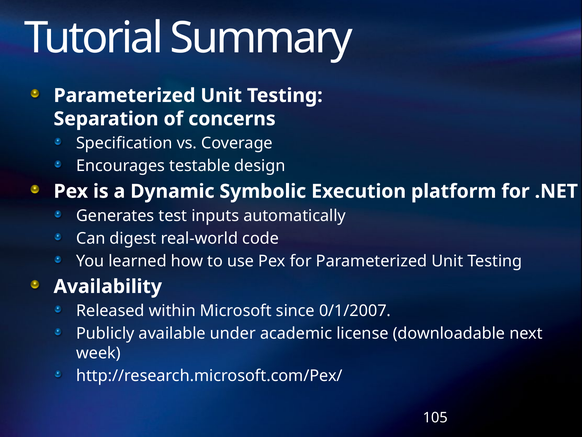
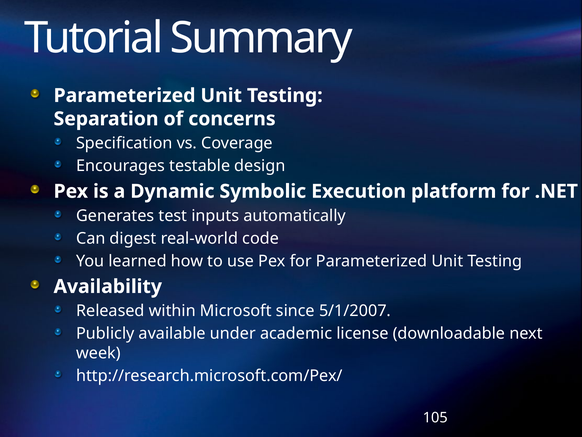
0/1/2007: 0/1/2007 -> 5/1/2007 (355, 311)
